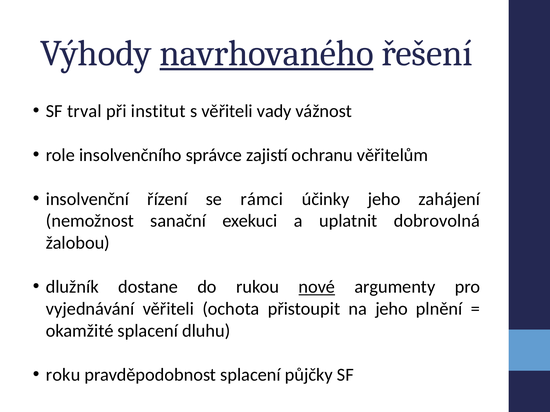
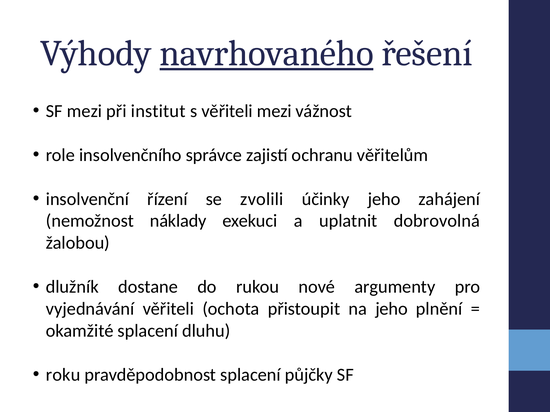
SF trval: trval -> mezi (85, 111)
věřiteli vady: vady -> mezi (274, 111)
rámci: rámci -> zvolili (262, 199)
sanační: sanační -> náklady (178, 221)
nové underline: present -> none (317, 287)
